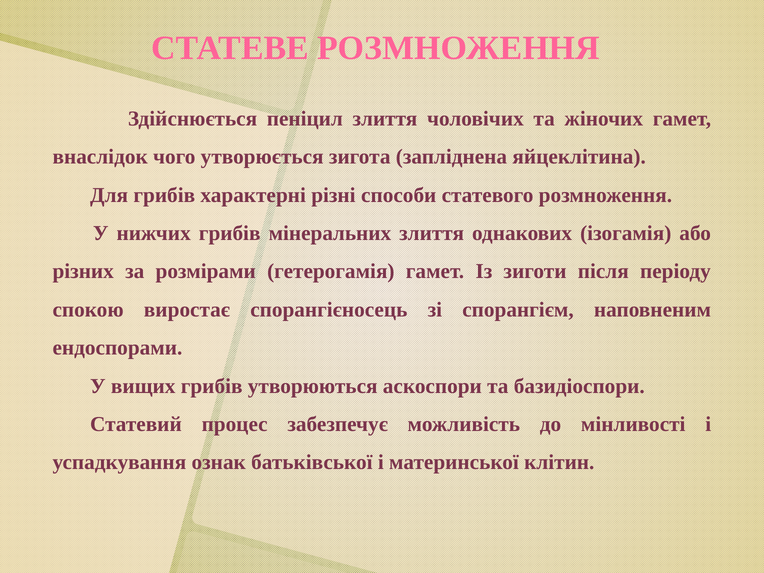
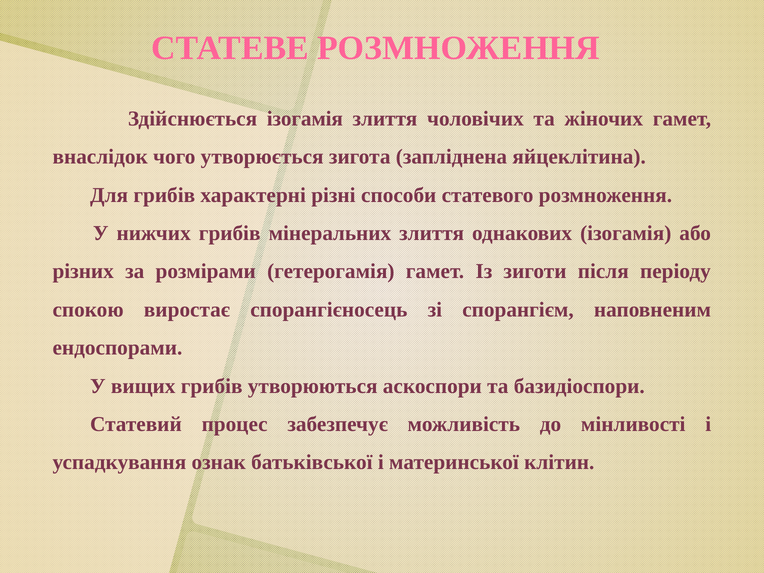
Здійснюється пеніцил: пеніцил -> ізогамія (305, 119)
